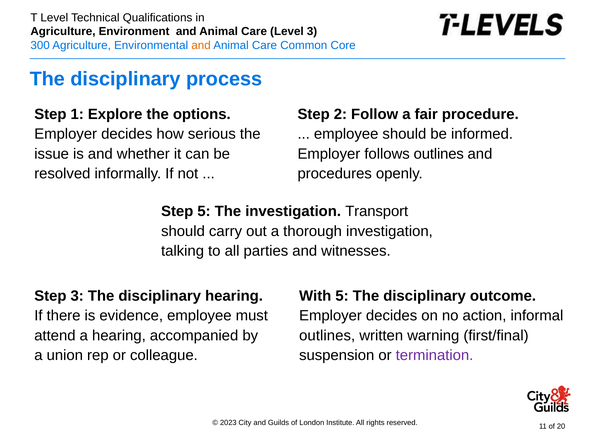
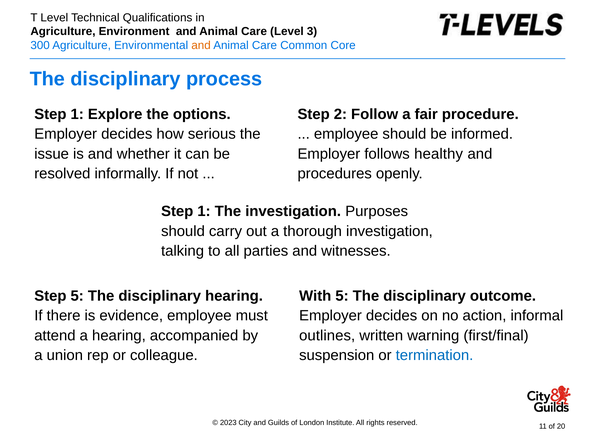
follows outlines: outlines -> healthy (439, 154)
5: 5 -> 1 (204, 211)
Transport: Transport -> Purposes (377, 211)
Step 3: 3 -> 5 (77, 296)
termination colour: purple -> blue (435, 356)
